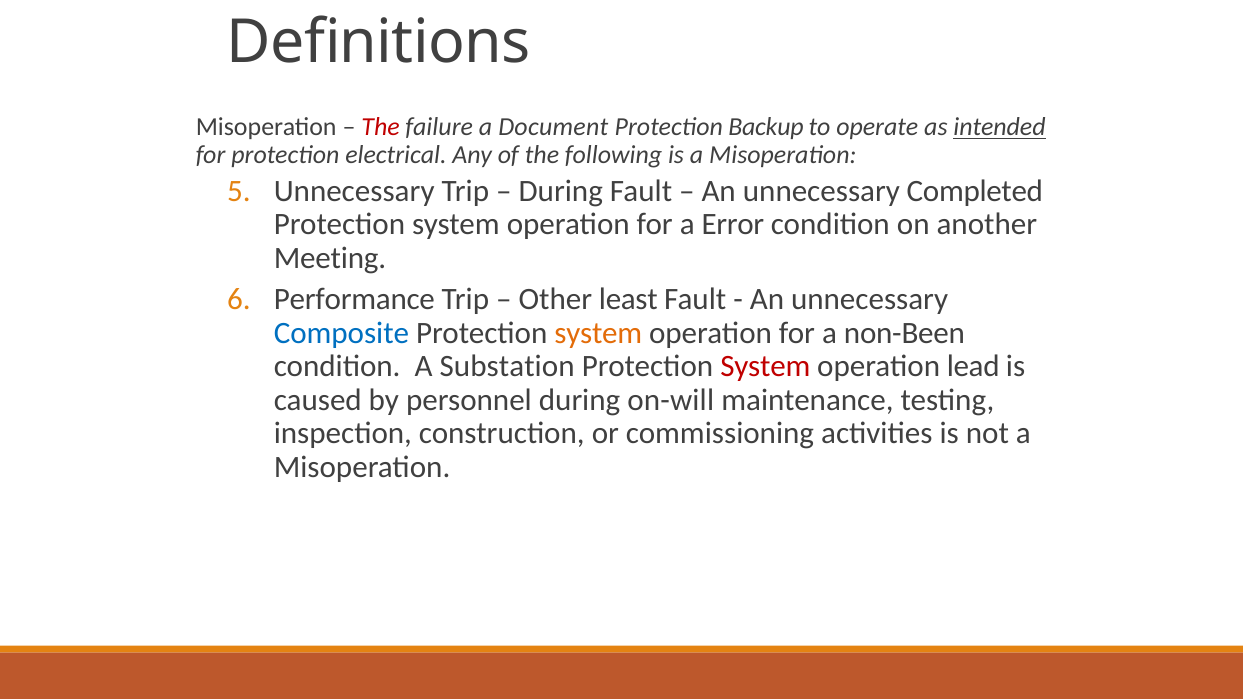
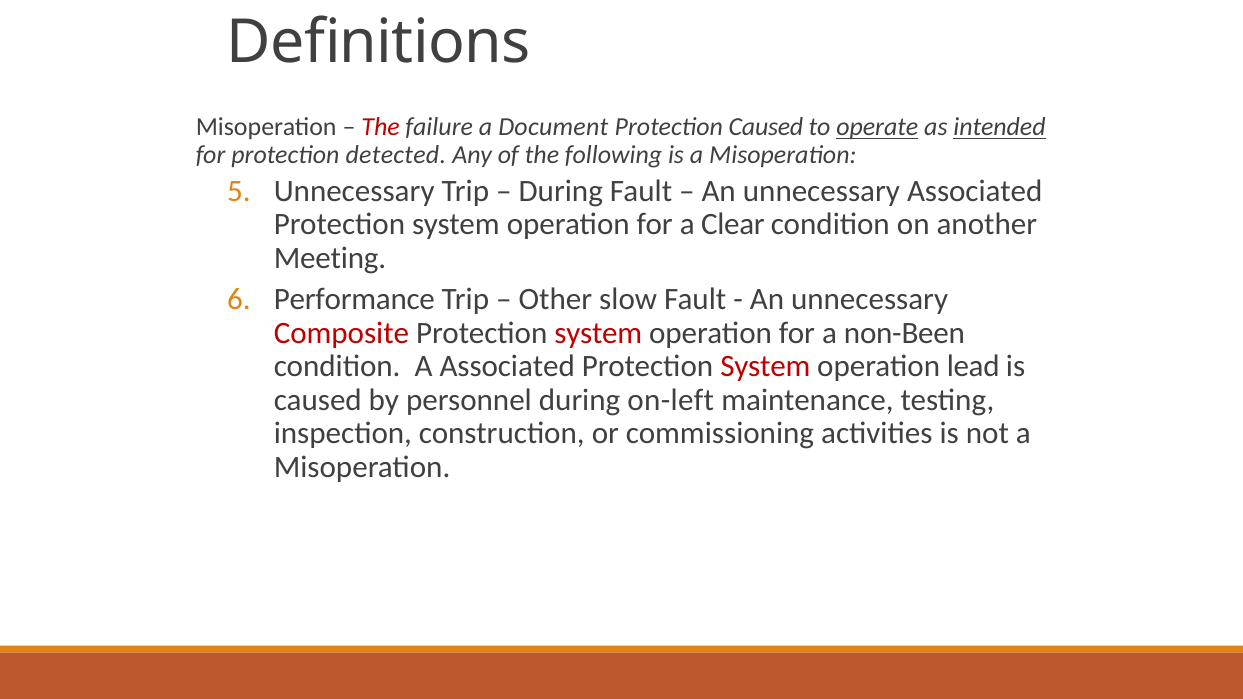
Protection Backup: Backup -> Caused (766, 127)
operate underline: none -> present (877, 127)
electrical: electrical -> detected (396, 155)
unnecessary Completed: Completed -> Associated (975, 191)
Error: Error -> Clear (733, 225)
least: least -> slow (628, 300)
Composite colour: blue -> red (341, 333)
system colour: orange -> red (598, 333)
A Substation: Substation -> Associated (507, 367)
on-will: on-will -> on-left (671, 400)
